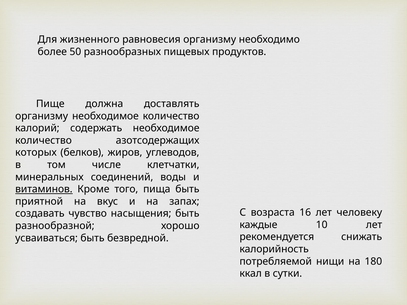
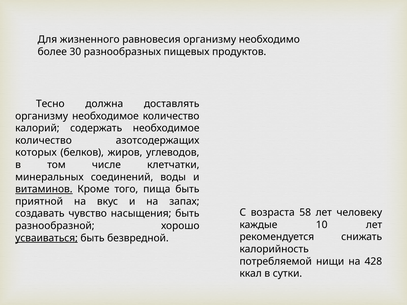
50: 50 -> 30 (75, 52)
Пище: Пище -> Тесно (50, 104)
16: 16 -> 58 (305, 213)
усваиваться underline: none -> present (47, 238)
180: 180 -> 428 (373, 262)
